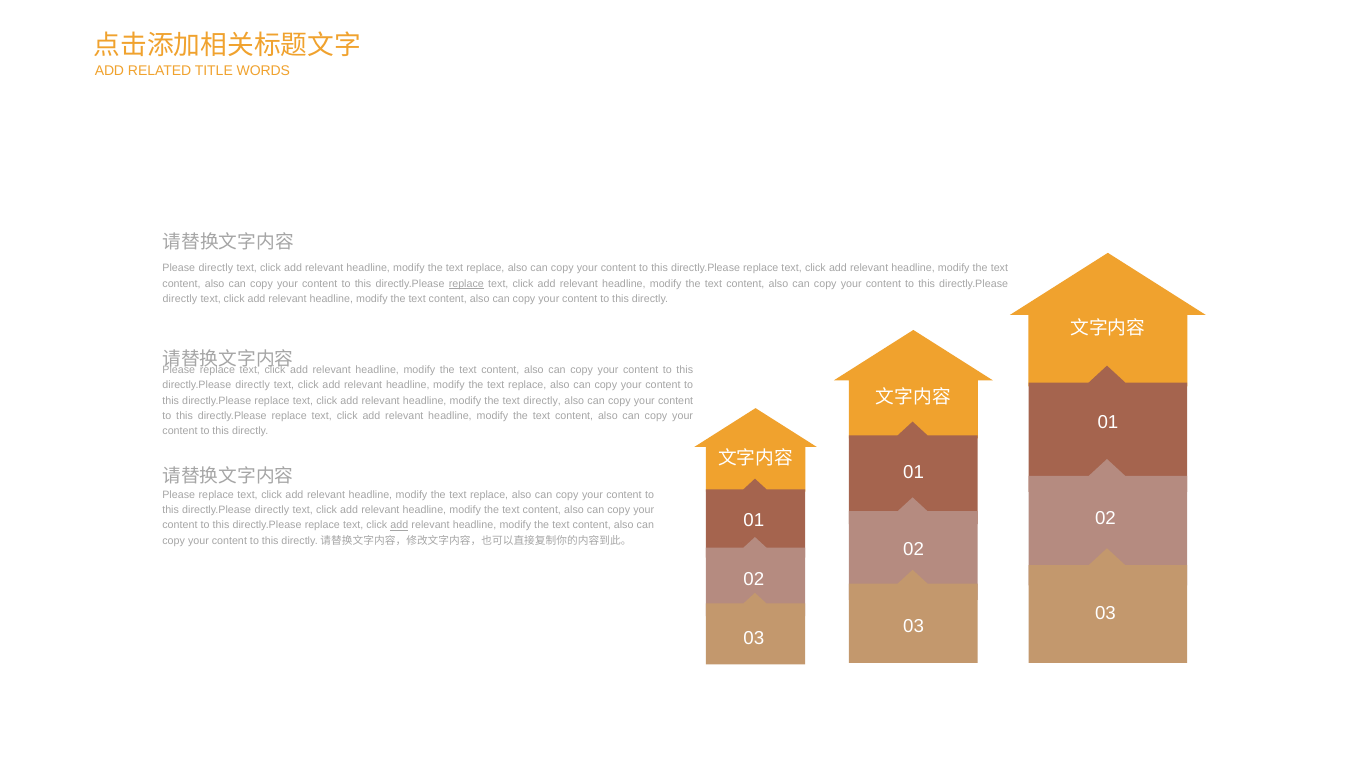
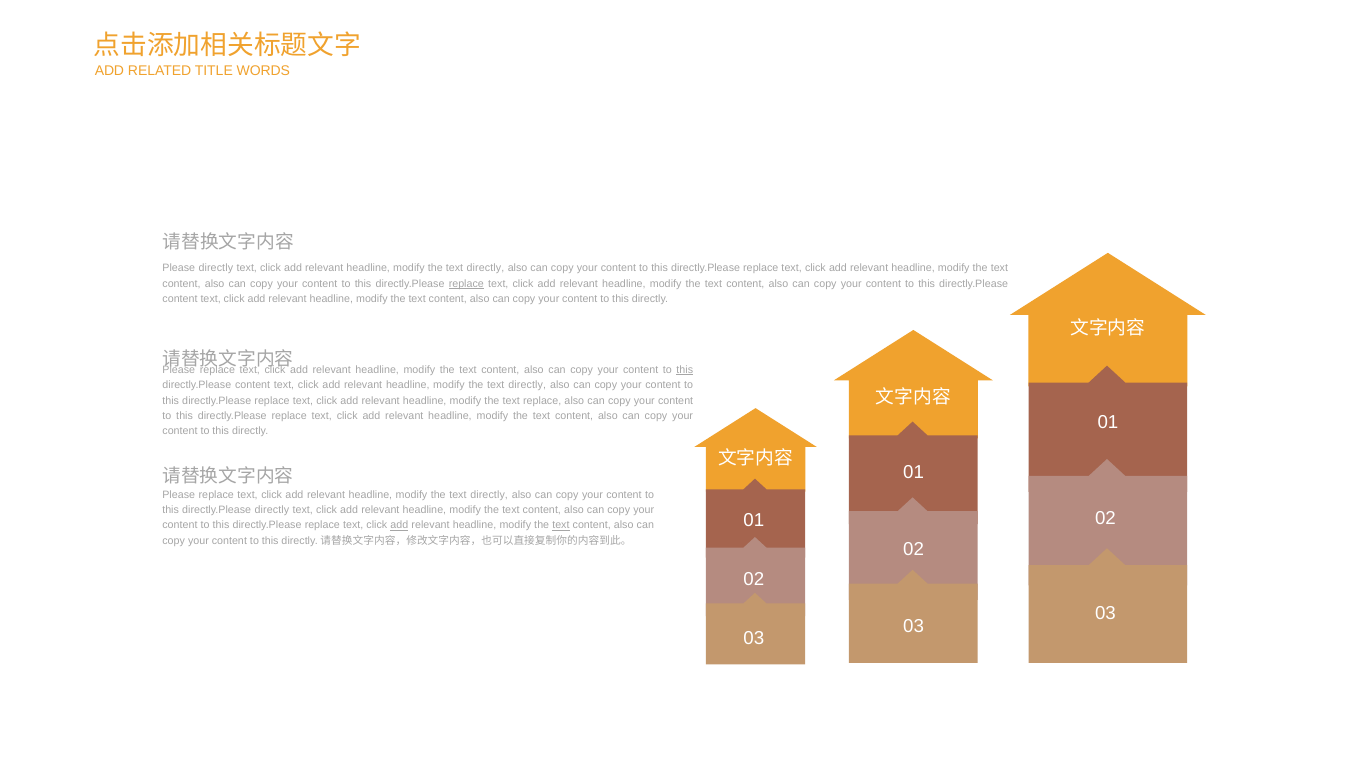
replace: replace -> directly (485, 268)
directly: directly -> content (180, 299)
this underline: none -> present (685, 370)
directly: directly -> content (253, 385)
replace: replace -> directly (527, 385)
text directly: directly -> replace (542, 401)
replace: replace -> directly (489, 495)
text underline: none -> present (561, 525)
